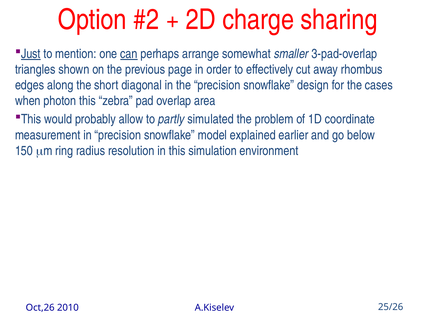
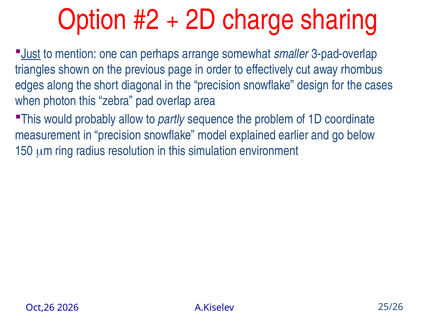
can underline: present -> none (129, 54)
simulated: simulated -> sequence (211, 119)
2010: 2010 -> 2026 (68, 307)
